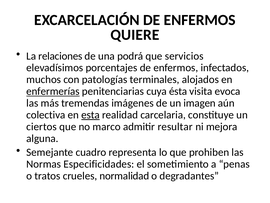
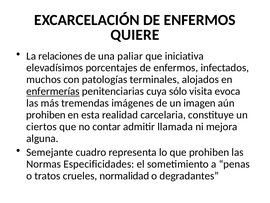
podrá: podrá -> paliar (130, 56)
servicios: servicios -> iniciativa (184, 56)
ésta: ésta -> sólo (178, 91)
colectiva: colectiva -> prohiben (46, 115)
esta underline: present -> none (91, 115)
marco: marco -> contar (107, 126)
resultar: resultar -> llamada (175, 126)
